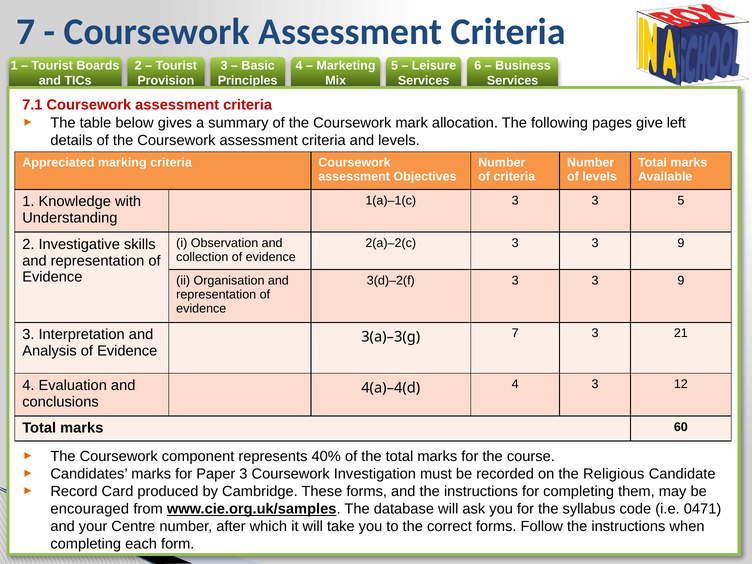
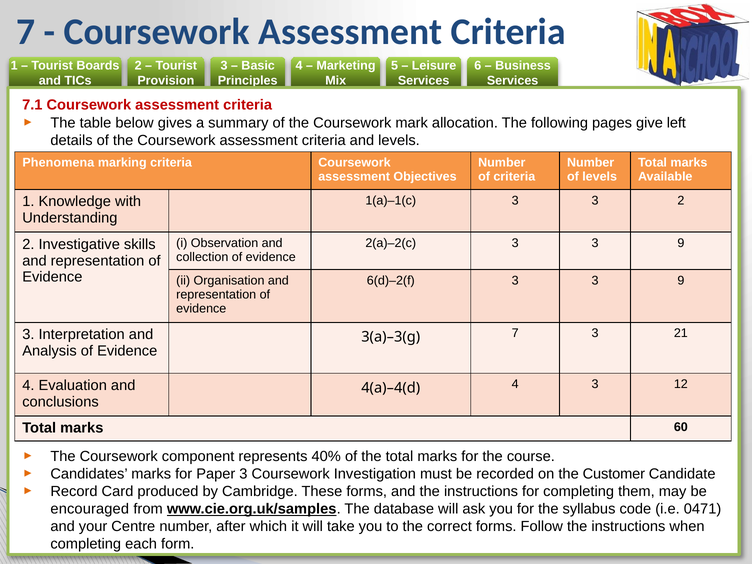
Appreciated: Appreciated -> Phenomena (58, 163)
3 5: 5 -> 2 (681, 200)
3(d)–2(f: 3(d)–2(f -> 6(d)–2(f (391, 281)
Religious: Religious -> Customer (614, 474)
